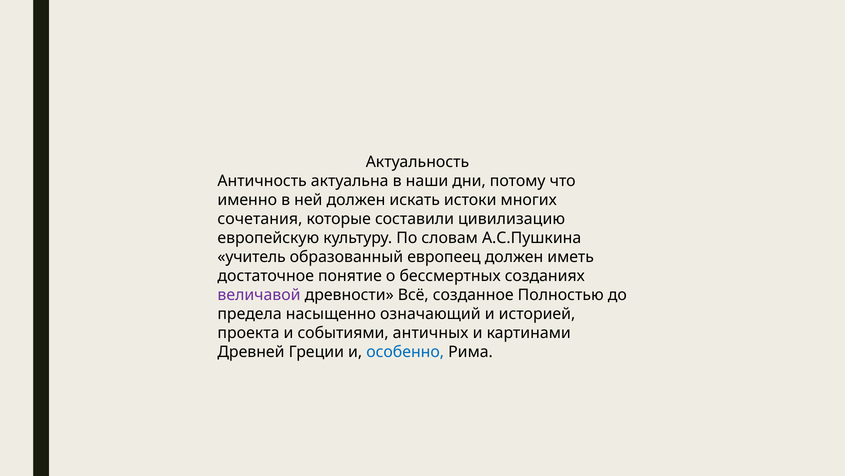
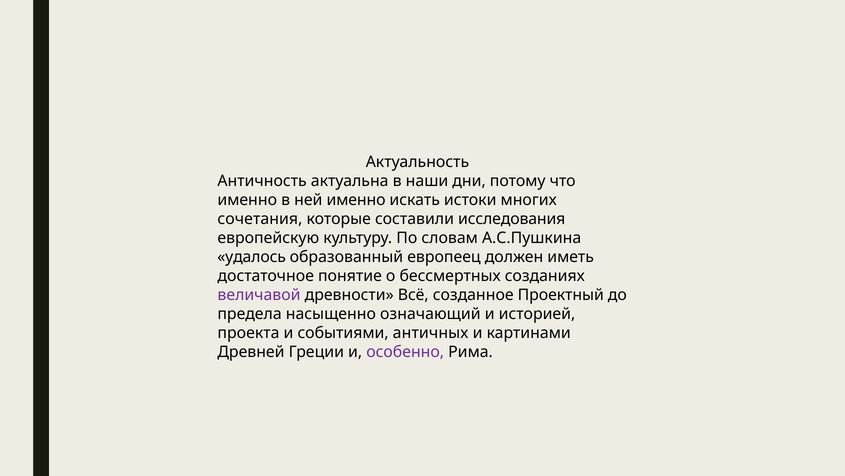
ней должен: должен -> именно (356, 200)
цивилизацию: цивилизацию -> исследования (512, 219)
учитель: учитель -> удалось (252, 257)
Полностью: Полностью -> Проектный (561, 295)
особенно colour: blue -> purple (405, 352)
